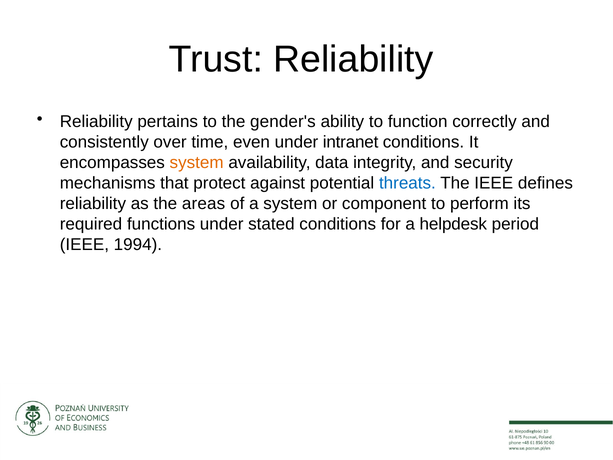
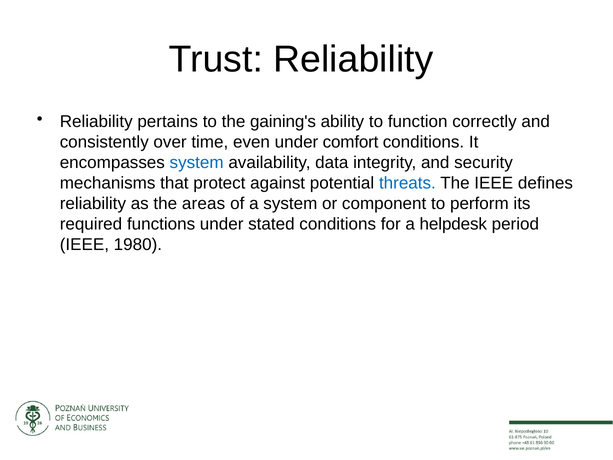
gender's: gender's -> gaining's (283, 122)
intranet: intranet -> comfort (351, 142)
system colour: orange -> blue (197, 163)
1994: 1994 -> 1980 (138, 244)
